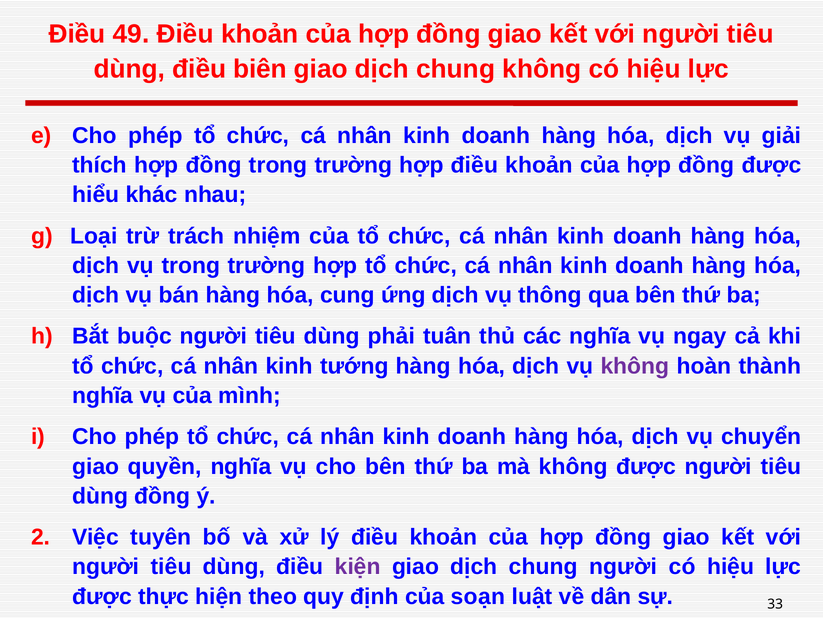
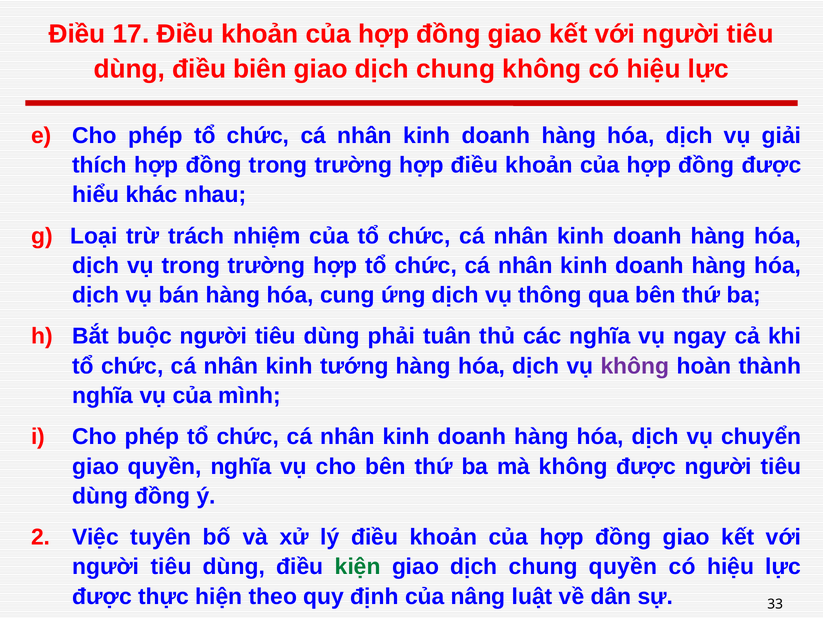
49: 49 -> 17 (131, 34)
kiện colour: purple -> green (358, 566)
chung người: người -> quyền (623, 566)
soạn: soạn -> nâng (478, 596)
